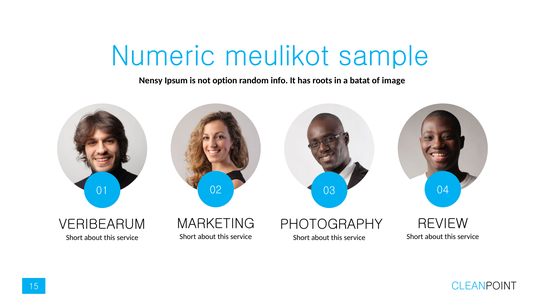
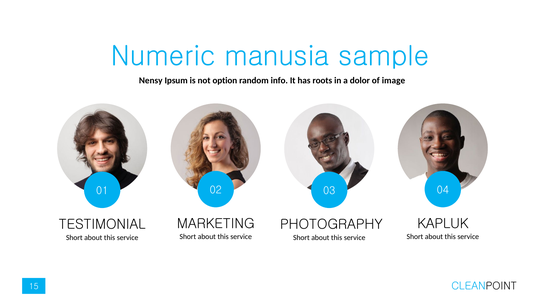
meulikot: meulikot -> manusia (277, 56)
batat: batat -> dolor (360, 80)
REVIEW: REVIEW -> KAPLUK (443, 223)
VERIBEARUM: VERIBEARUM -> TESTIMONIAL (102, 224)
